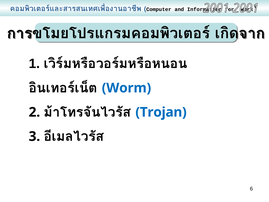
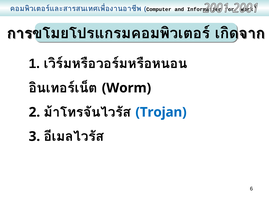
Worm colour: blue -> black (126, 88)
